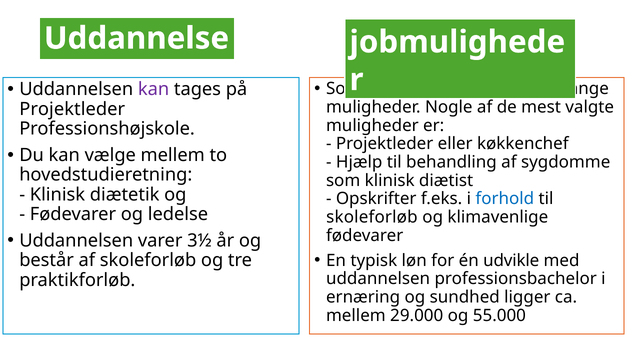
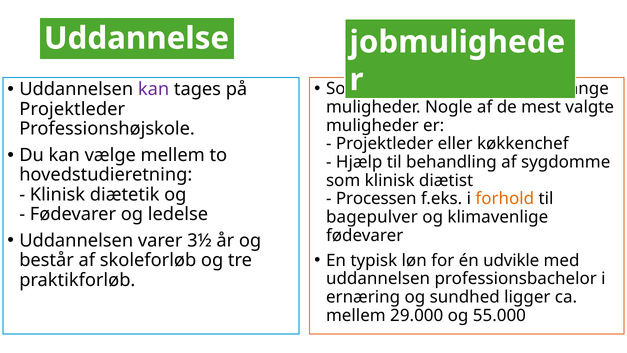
Opskrifter: Opskrifter -> Processen (376, 199)
forhold colour: blue -> orange (505, 199)
skoleforløb: skoleforløb -> bagepulver (372, 217)
